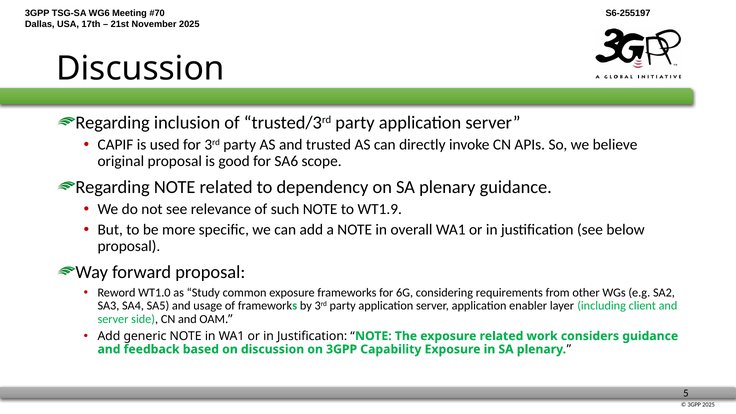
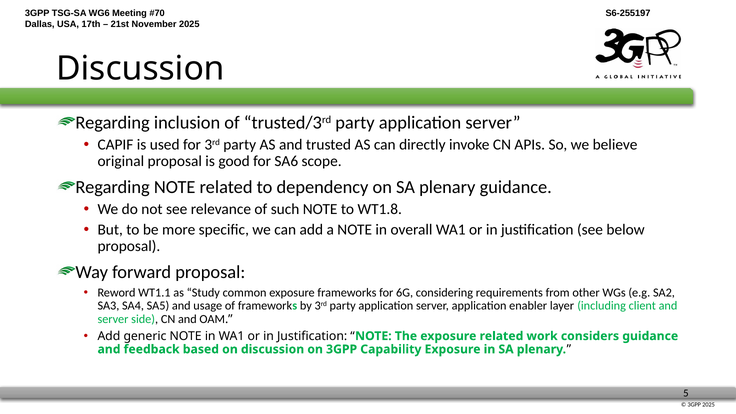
WT1.9: WT1.9 -> WT1.8 (380, 209)
WT1.0: WT1.0 -> WT1.1 (154, 293)
